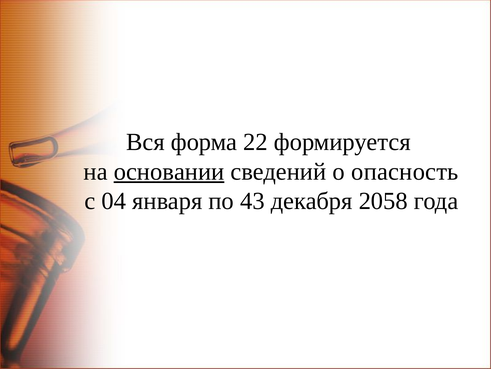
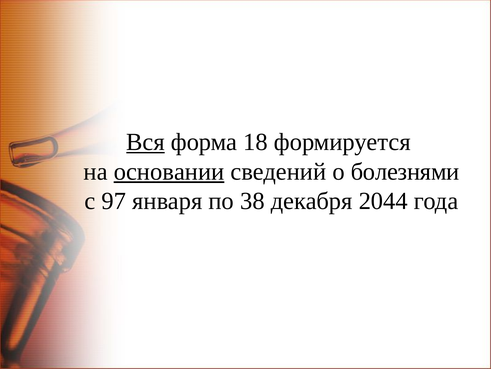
Вся underline: none -> present (145, 142)
22: 22 -> 18 (256, 142)
опасность: опасность -> болезнями (405, 171)
04: 04 -> 97 (114, 201)
43: 43 -> 38 (252, 201)
2058: 2058 -> 2044 (383, 201)
